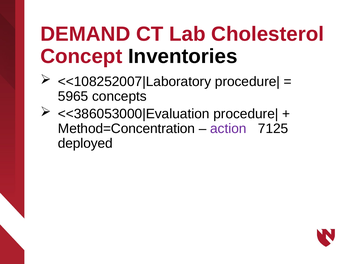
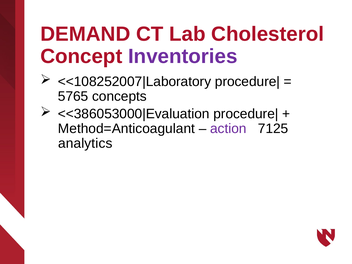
Inventories colour: black -> purple (183, 56)
5965: 5965 -> 5765 (73, 96)
Method=Concentration: Method=Concentration -> Method=Anticoagulant (126, 129)
deployed: deployed -> analytics (85, 143)
